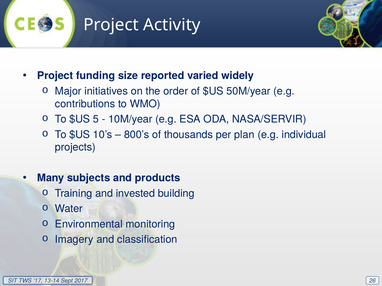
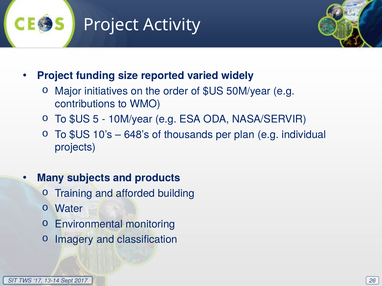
800’s: 800’s -> 648’s (137, 135)
invested: invested -> afforded (135, 194)
